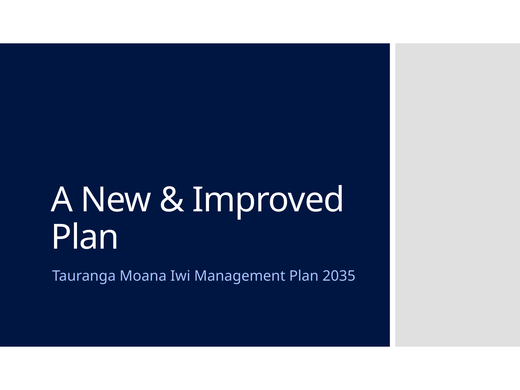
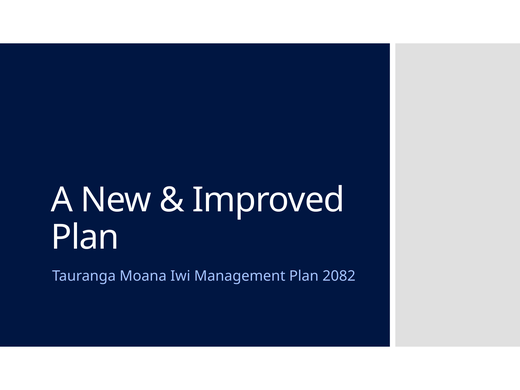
2035: 2035 -> 2082 (339, 276)
